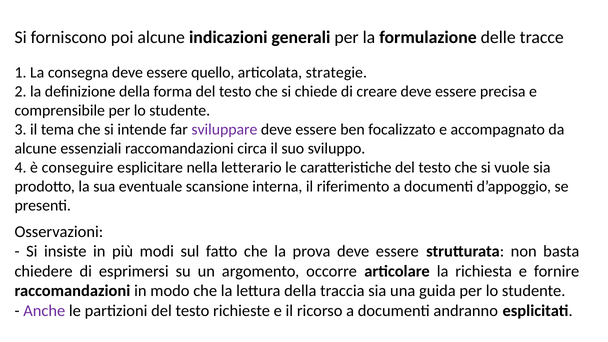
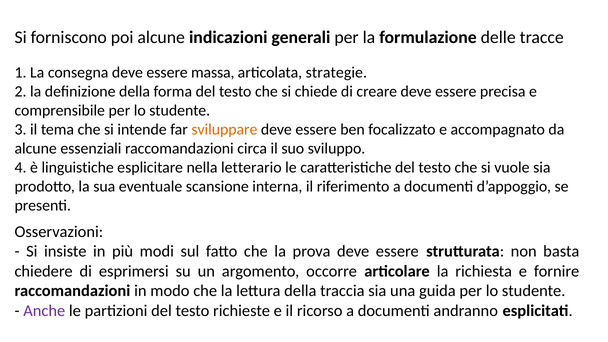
quello: quello -> massa (213, 72)
sviluppare colour: purple -> orange (224, 129)
conseguire: conseguire -> linguistiche (78, 167)
